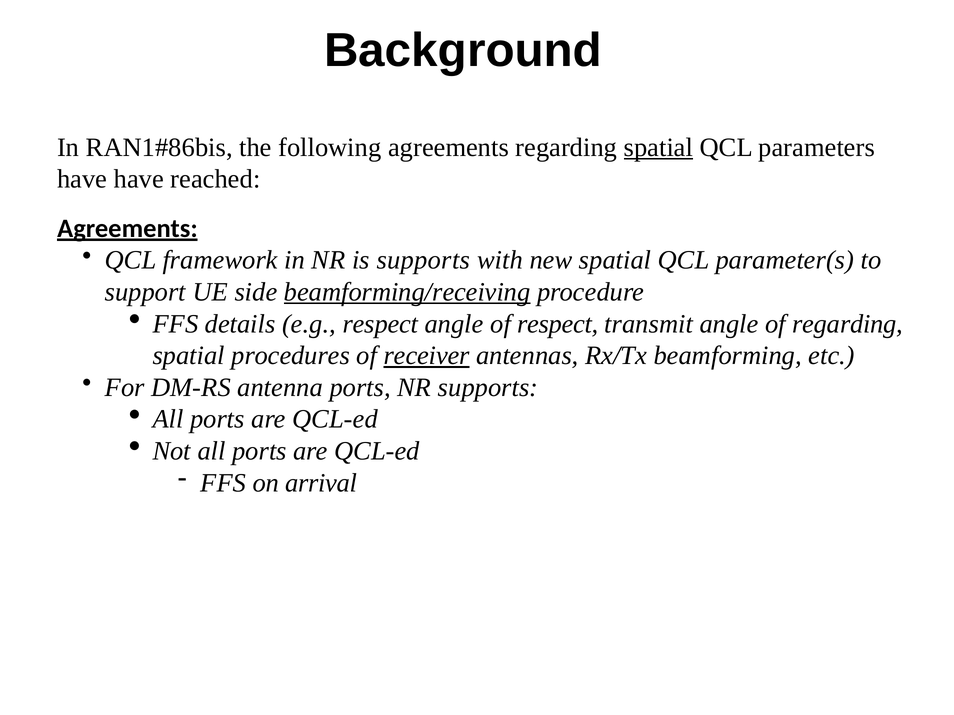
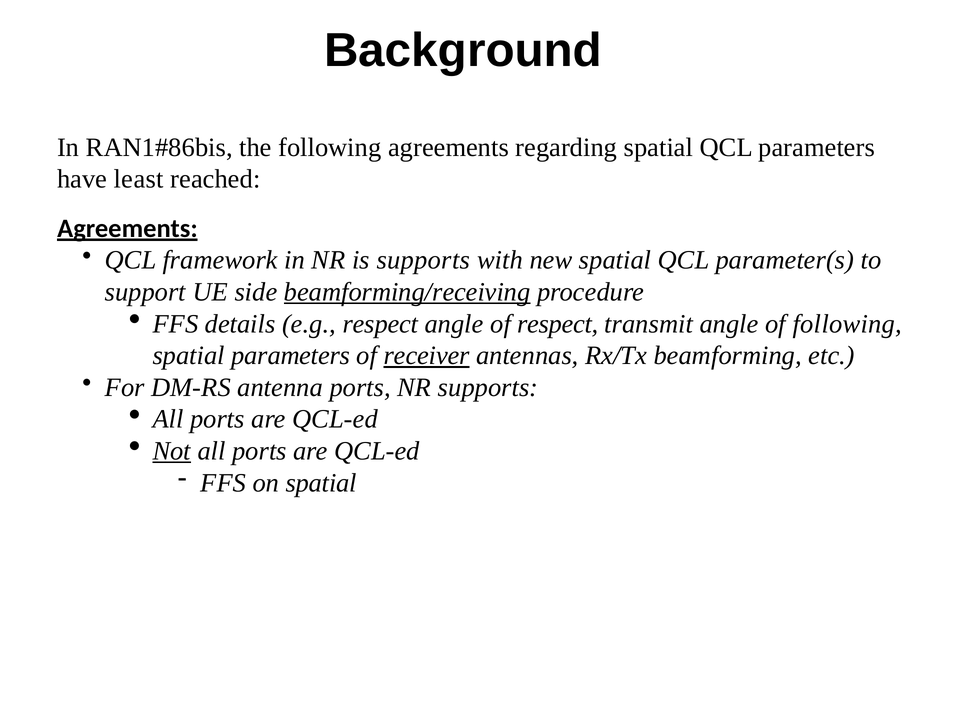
spatial underline: present -> none (658, 147)
have have: have -> least (139, 179)
of regarding: regarding -> following (847, 324)
spatial procedures: procedures -> parameters (291, 356)
Not underline: none -> present (172, 451)
on arrival: arrival -> spatial (321, 483)
